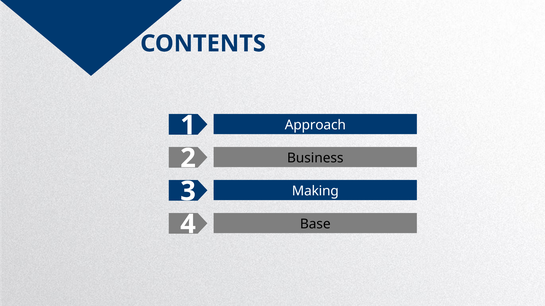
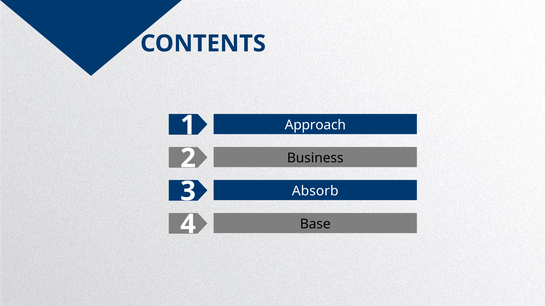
Making: Making -> Absorb (315, 191)
